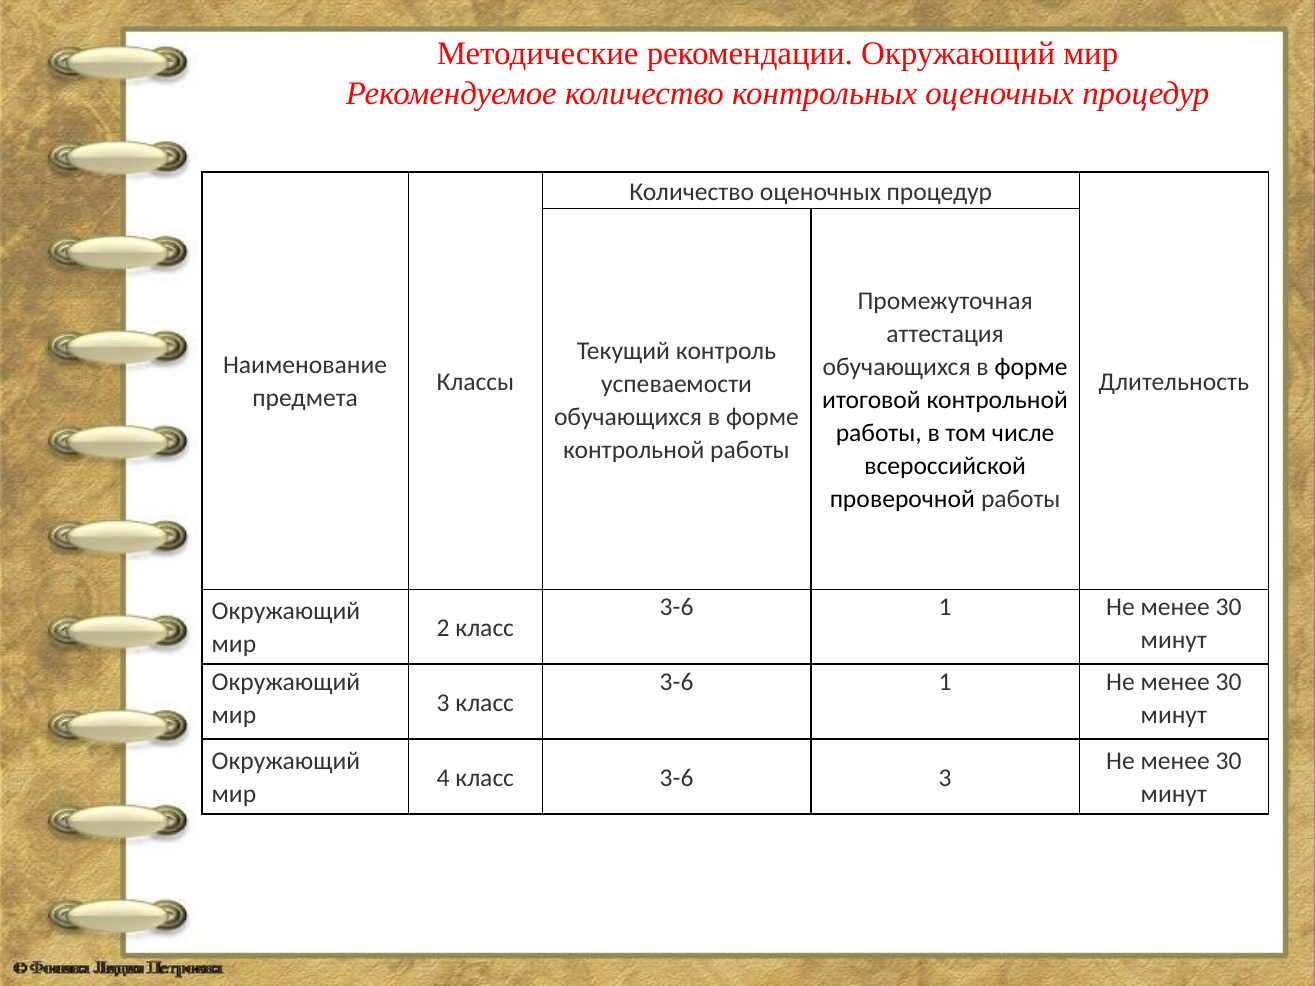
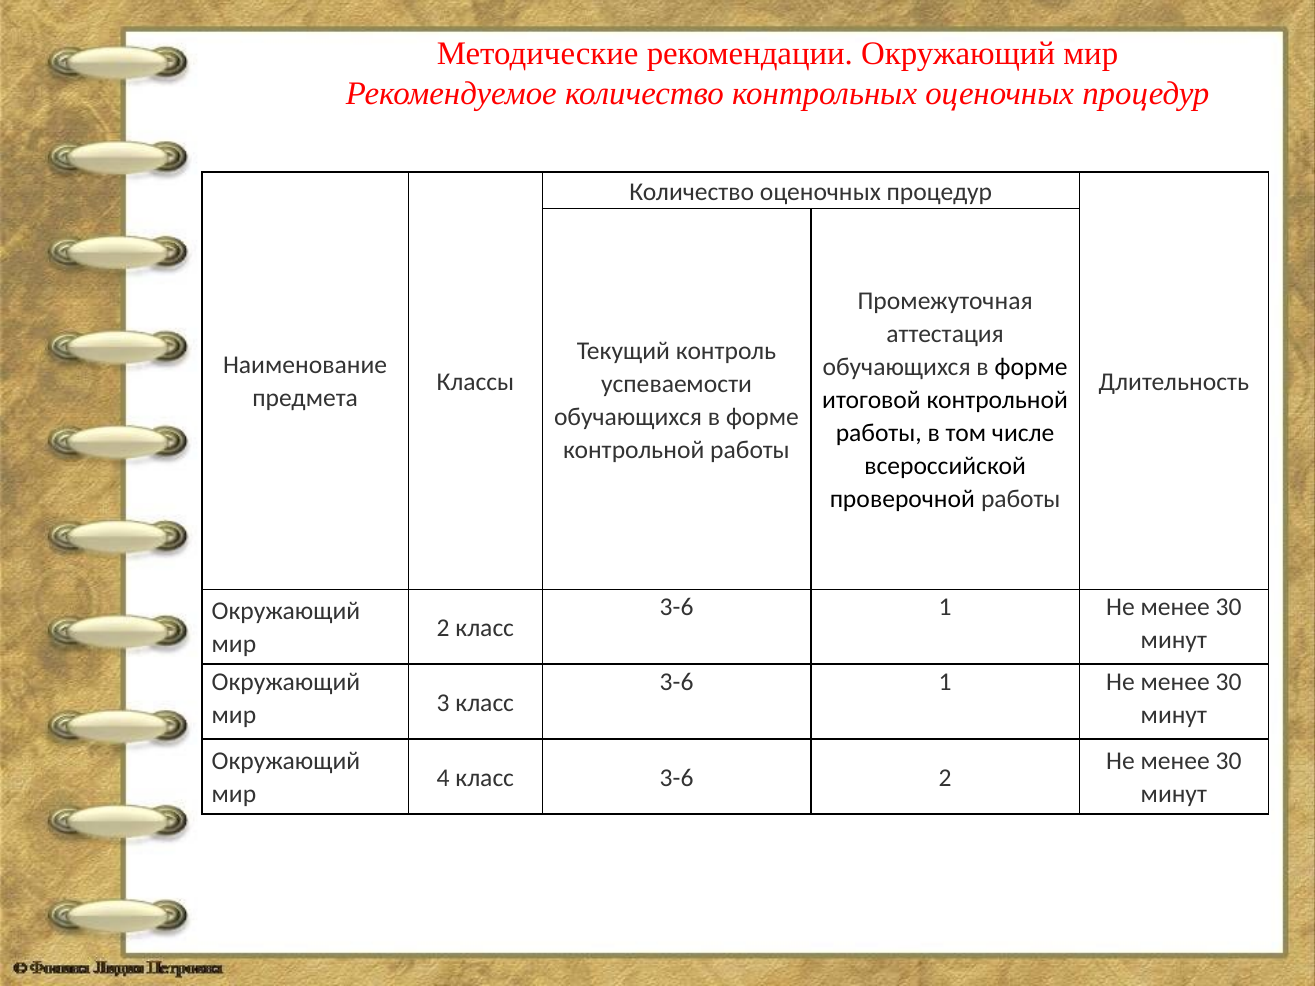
3-6 3: 3 -> 2 (945, 778)
